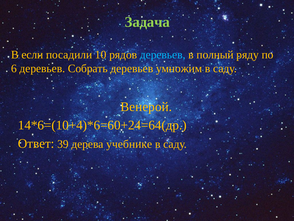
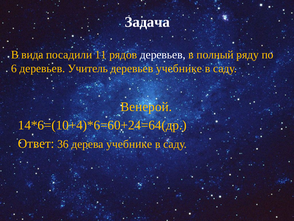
Задача colour: light green -> white (147, 22)
если: если -> вида (32, 55)
10: 10 -> 11 (101, 55)
деревьев colour: light blue -> white (163, 55)
Собрать: Собрать -> Учитель (88, 68)
деревьев умножим: умножим -> учебнике (179, 68)
39: 39 -> 36 (63, 144)
